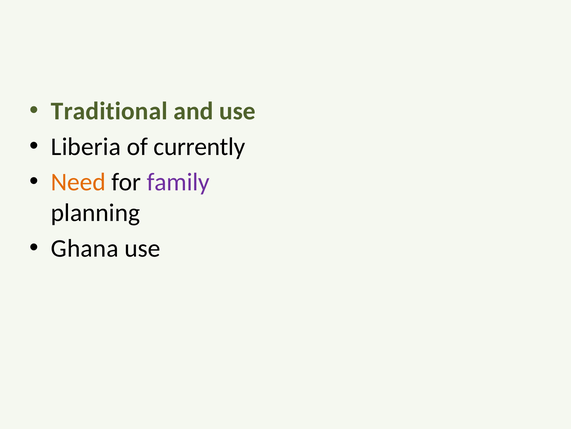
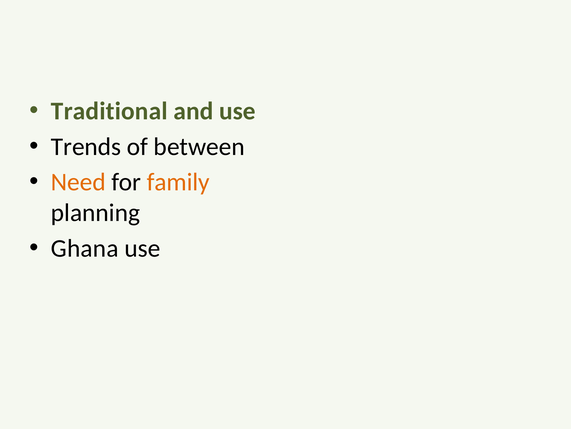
Liberia: Liberia -> Trends (86, 146)
currently: currently -> between (199, 146)
family colour: purple -> orange (178, 182)
